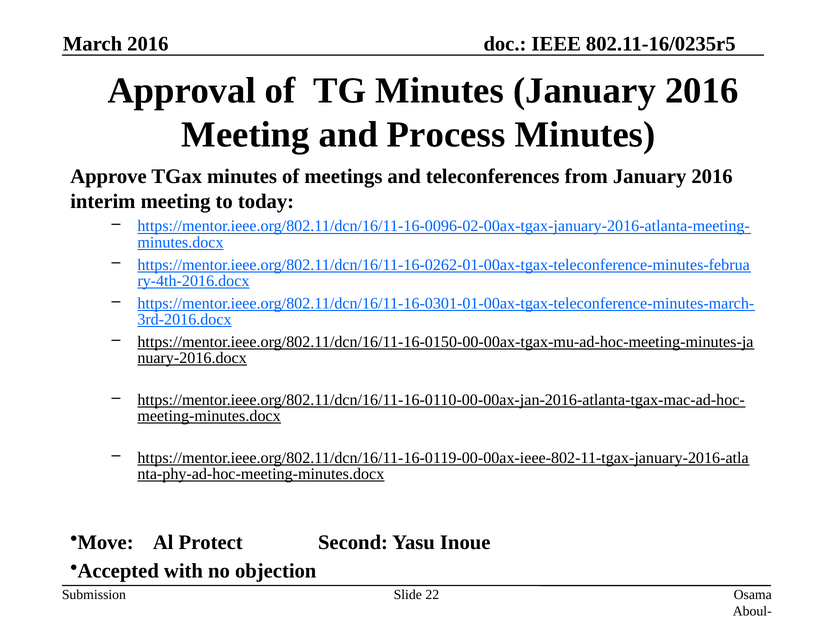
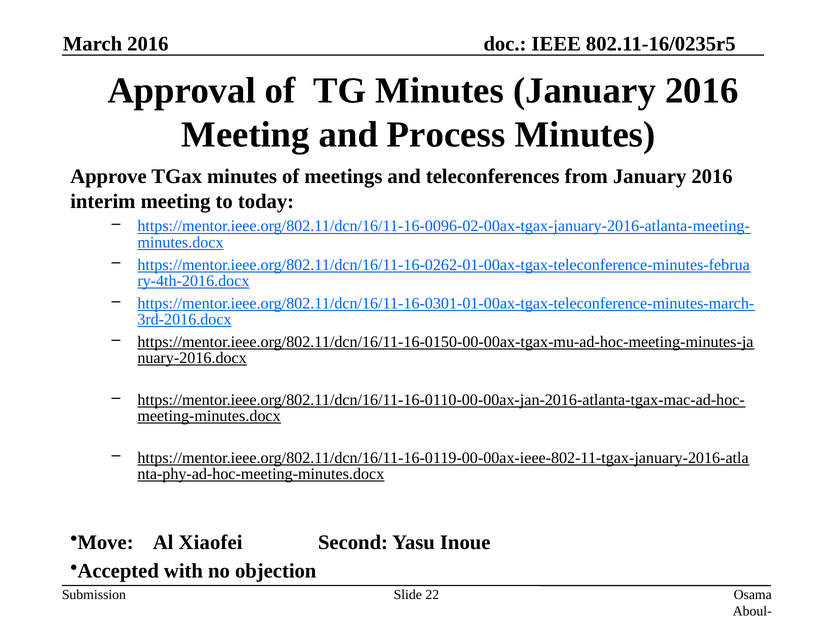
Protect: Protect -> Xiaofei (211, 542)
